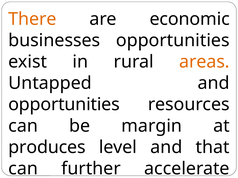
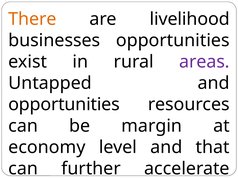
are economic: economic -> livelihood (190, 19)
areas colour: orange -> purple (204, 62)
produces: produces -> economy (47, 148)
